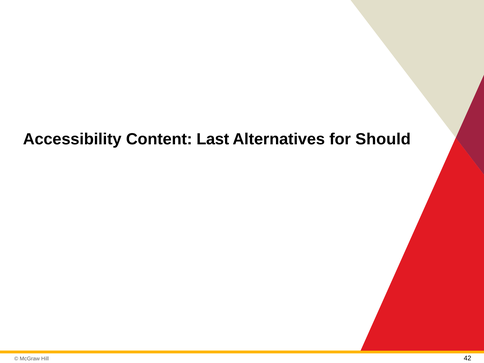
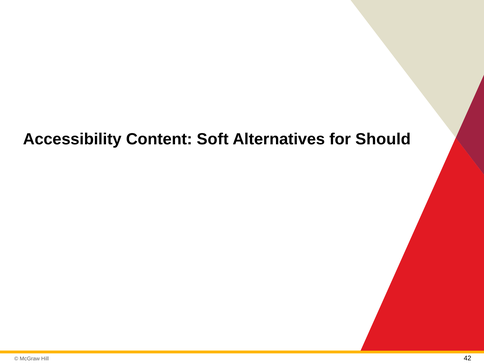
Last: Last -> Soft (213, 139)
